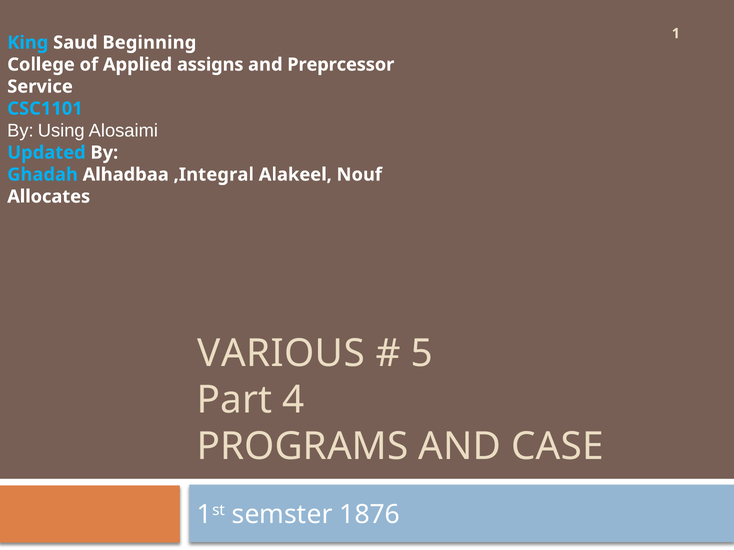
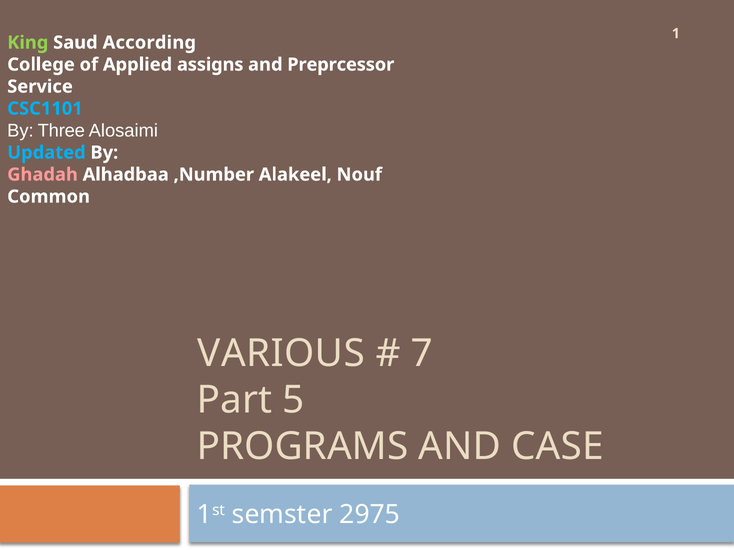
King colour: light blue -> light green (28, 43)
Beginning: Beginning -> According (149, 43)
Using: Using -> Three (61, 131)
Ghadah colour: light blue -> pink (43, 175)
,Integral: ,Integral -> ,Number (214, 175)
Allocates: Allocates -> Common (49, 197)
5: 5 -> 7 (422, 354)
4: 4 -> 5 (293, 400)
1876: 1876 -> 2975 (370, 515)
